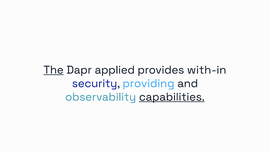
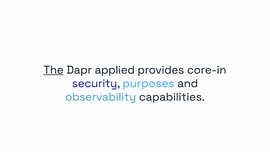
with-in: with-in -> core-in (207, 70)
providing: providing -> purposes (148, 83)
capabilities underline: present -> none (172, 97)
